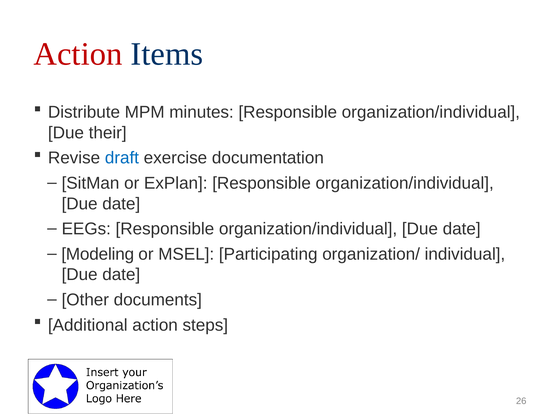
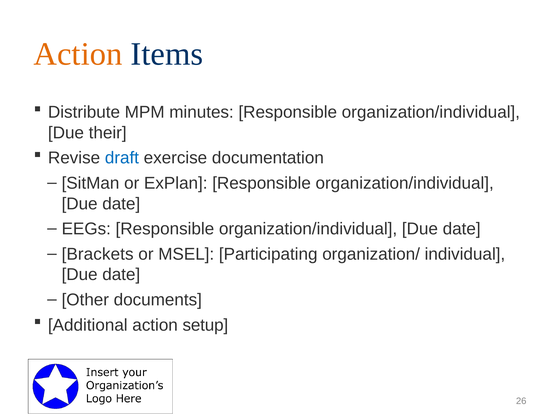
Action colour: red -> orange (78, 54)
Modeling: Modeling -> Brackets (98, 254)
steps: steps -> setup (205, 325)
